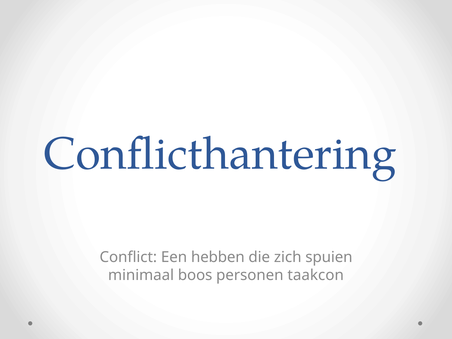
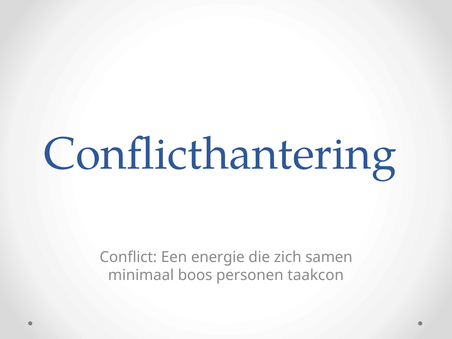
hebben: hebben -> energie (218, 257)
spuien: spuien -> samen (329, 257)
